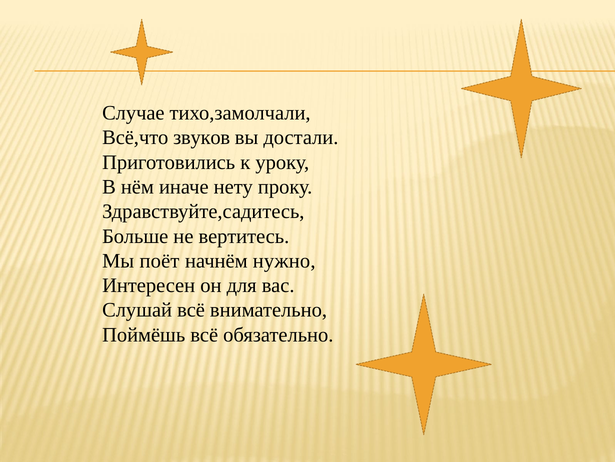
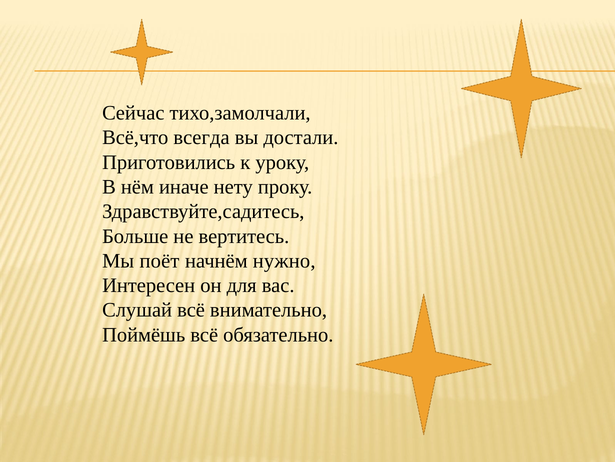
Случае: Случае -> Сейчас (133, 113)
звуков: звуков -> всегда (202, 137)
